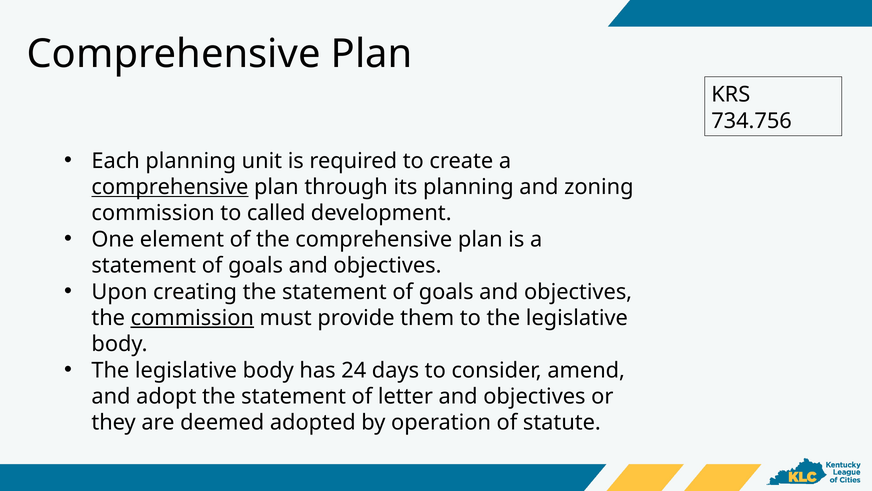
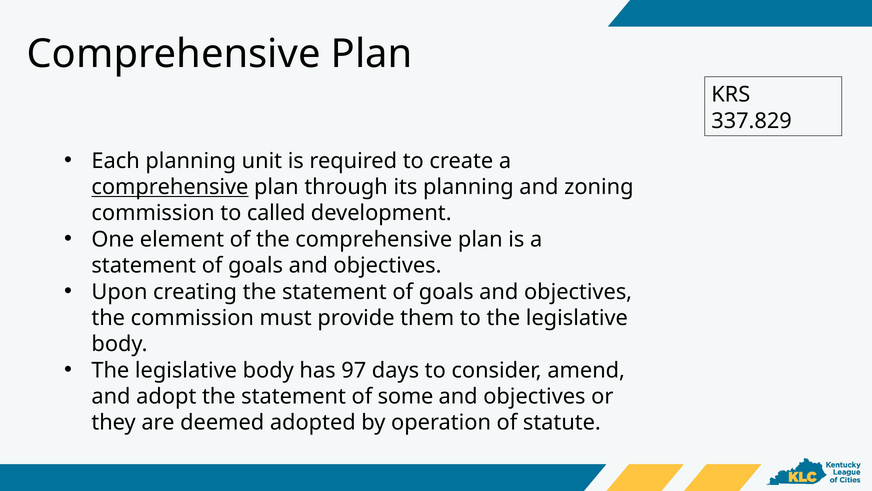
734.756: 734.756 -> 337.829 (752, 121)
commission underline: present -> none (192, 318)
24: 24 -> 97 (354, 370)
letter: letter -> some (406, 396)
